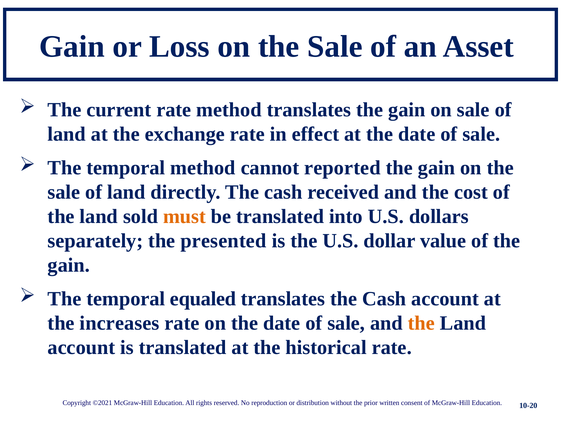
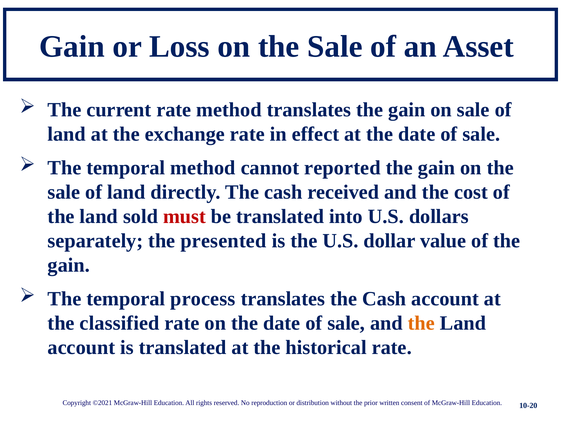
must colour: orange -> red (184, 216)
equaled: equaled -> process (203, 299)
increases: increases -> classified (120, 323)
